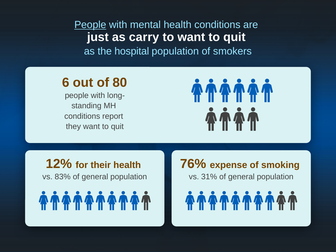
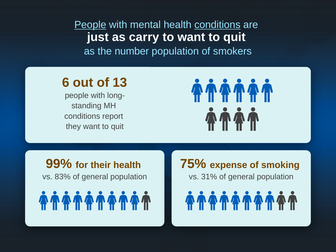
conditions underline: none -> present (217, 25)
hospital: hospital -> number (132, 51)
80: 80 -> 13 (120, 83)
12%: 12% -> 99% (59, 164)
76%: 76% -> 75% (193, 164)
